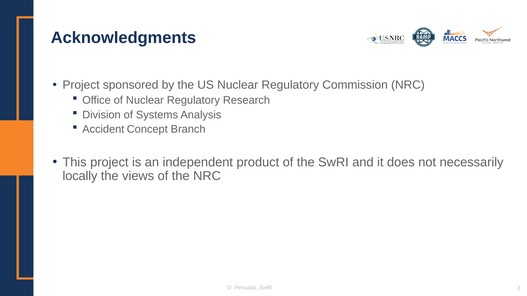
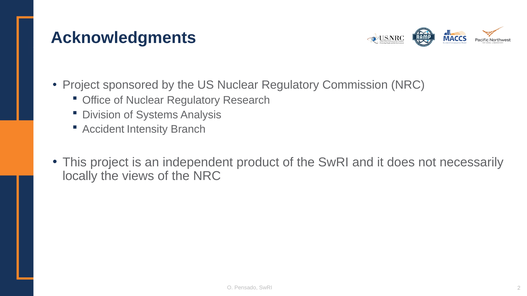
Concept: Concept -> Intensity (147, 130)
